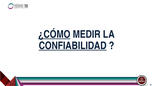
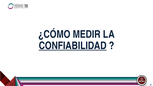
¿CÓMO underline: present -> none (54, 34)
